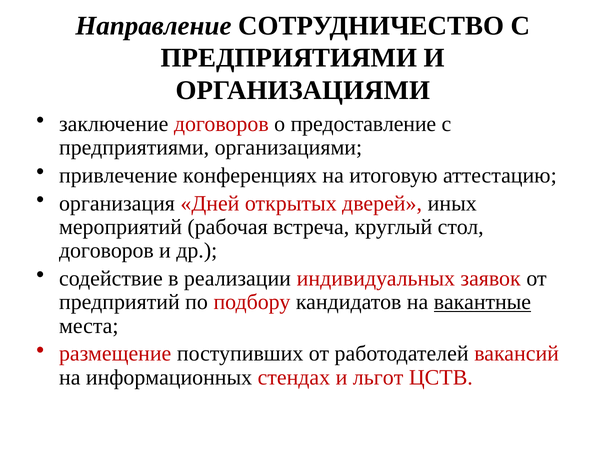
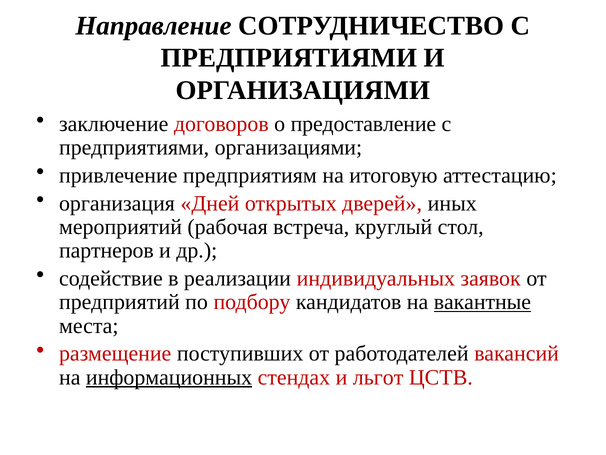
конференциях: конференциях -> предприятиям (250, 175)
договоров: договоров -> партнеров (106, 250)
информационных underline: none -> present (169, 377)
